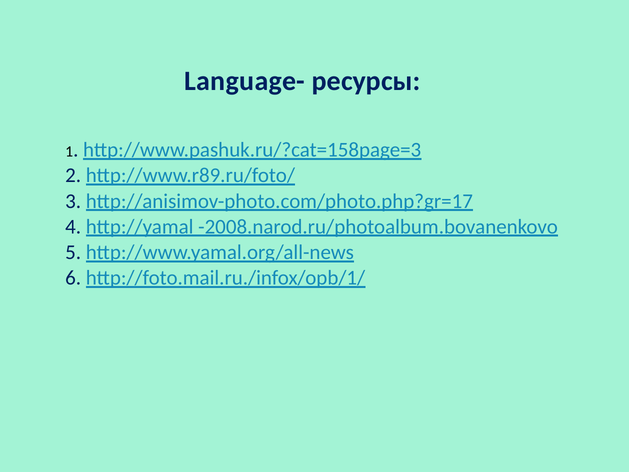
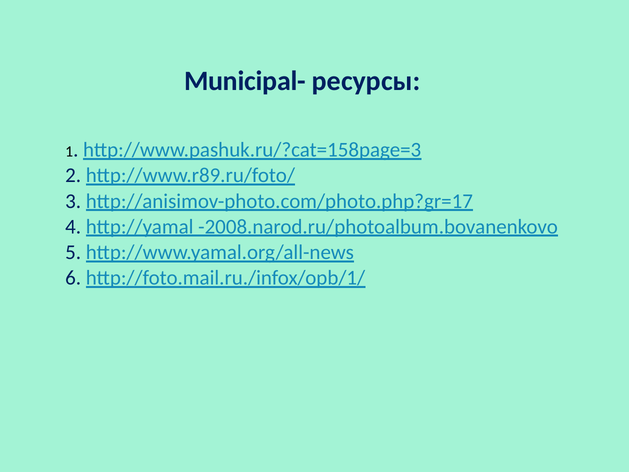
Language-: Language- -> Municipal- (245, 81)
